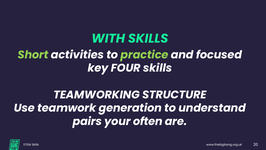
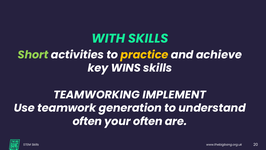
practice colour: light green -> yellow (144, 55)
focused: focused -> achieve (219, 55)
FOUR: FOUR -> WINS (126, 68)
STRUCTURE: STRUCTURE -> IMPLEMENT (174, 95)
pairs: pairs -> often (87, 121)
